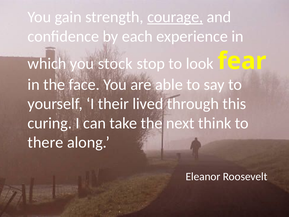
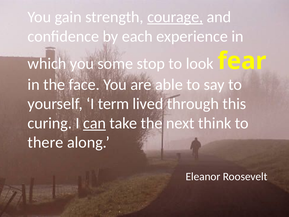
stock: stock -> some (115, 64)
their: their -> term (113, 104)
can underline: none -> present (94, 123)
